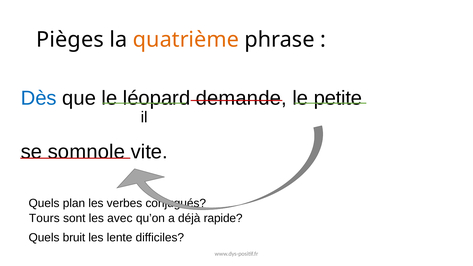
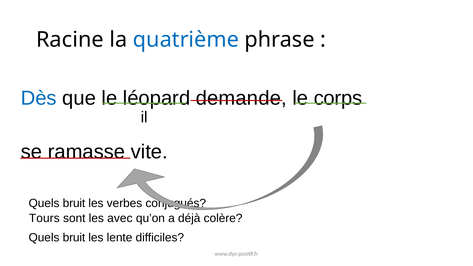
Pièges: Pièges -> Racine (70, 40)
quatrième colour: orange -> blue (186, 40)
petite: petite -> corps (338, 98)
somnole: somnole -> ramasse (86, 152)
plan: plan -> bruit (74, 203)
rapide: rapide -> colère (223, 218)
